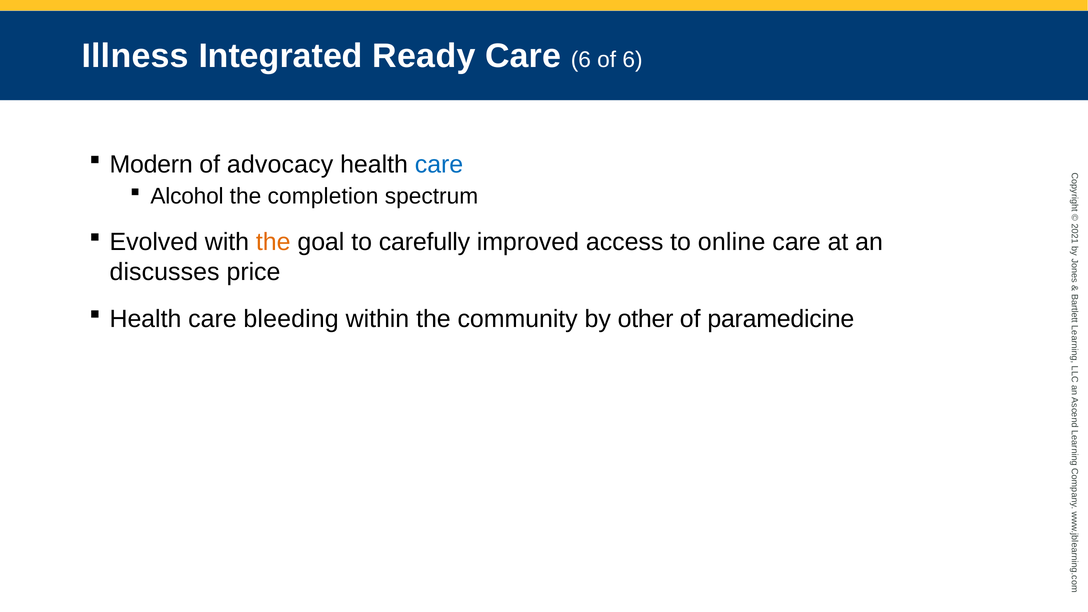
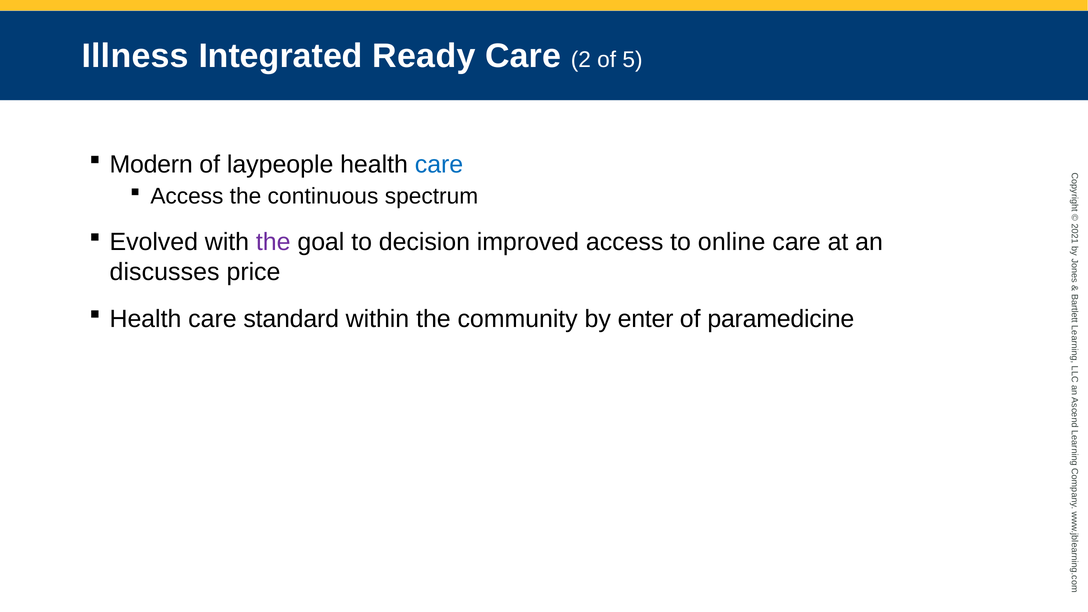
Care 6: 6 -> 2 (581, 60)
of 6: 6 -> 5 (632, 60)
advocacy: advocacy -> laypeople (280, 165)
Alcohol: Alcohol -> Access (187, 196)
completion: completion -> continuous (323, 196)
the colour: orange -> purple (273, 242)
carefully: carefully -> decision (424, 242)
bleeding: bleeding -> standard (291, 319)
other: other -> enter (646, 319)
